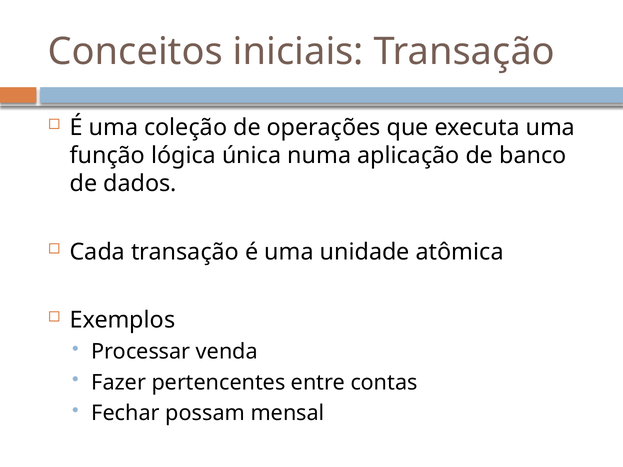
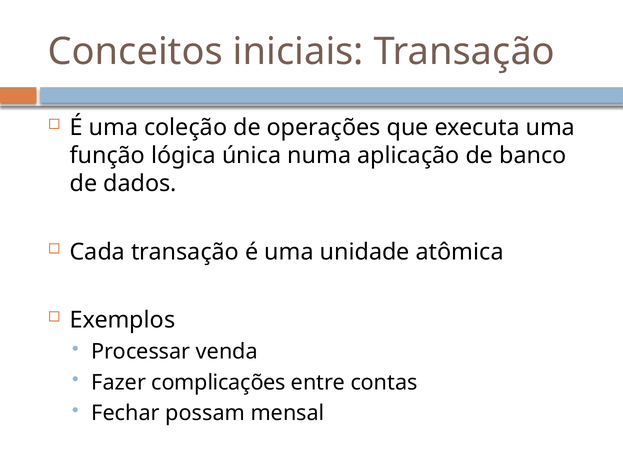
pertencentes: pertencentes -> complicações (219, 383)
